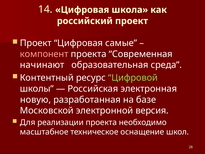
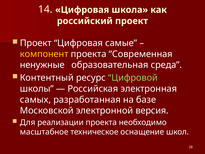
компонент colour: pink -> yellow (44, 54)
начинают: начинают -> ненужные (42, 65)
новую: новую -> самых (35, 100)
